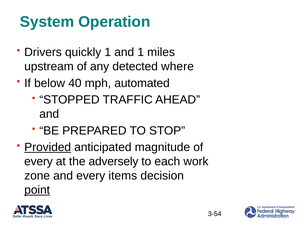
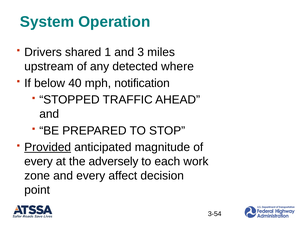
quickly: quickly -> shared (83, 52)
and 1: 1 -> 3 (141, 52)
automated: automated -> notification (142, 83)
items: items -> affect (123, 176)
point underline: present -> none (37, 190)
